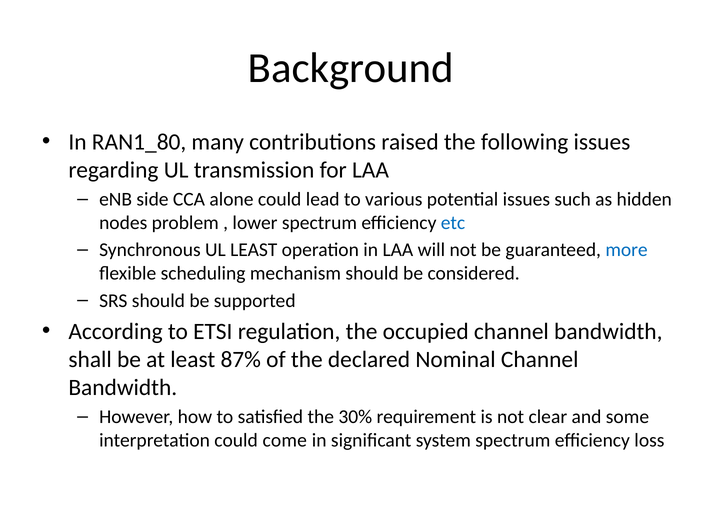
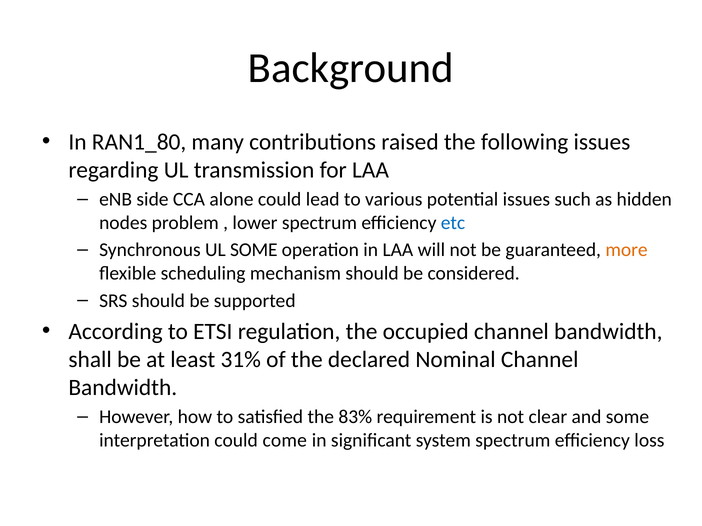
UL LEAST: LEAST -> SOME (254, 250)
more colour: blue -> orange (626, 250)
87%: 87% -> 31% (241, 360)
30%: 30% -> 83% (355, 417)
